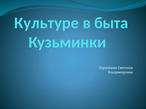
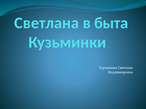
Культуре: Культуре -> Светлана (47, 23)
